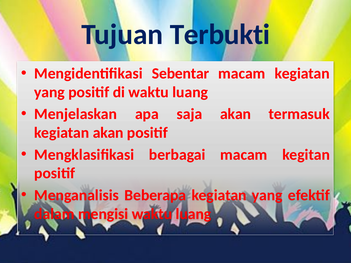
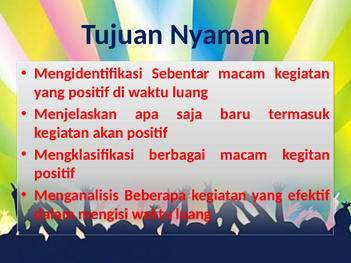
Terbukti: Terbukti -> Nyaman (220, 35)
saja akan: akan -> baru (235, 114)
